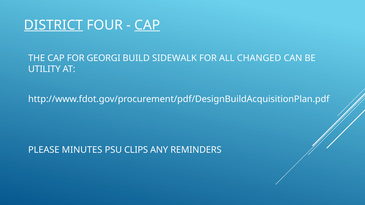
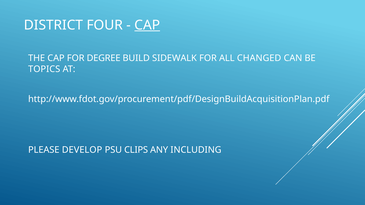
DISTRICT underline: present -> none (54, 25)
GEORGI: GEORGI -> DEGREE (104, 58)
UTILITY: UTILITY -> TOPICS (44, 69)
MINUTES: MINUTES -> DEVELOP (82, 150)
REMINDERS: REMINDERS -> INCLUDING (196, 150)
